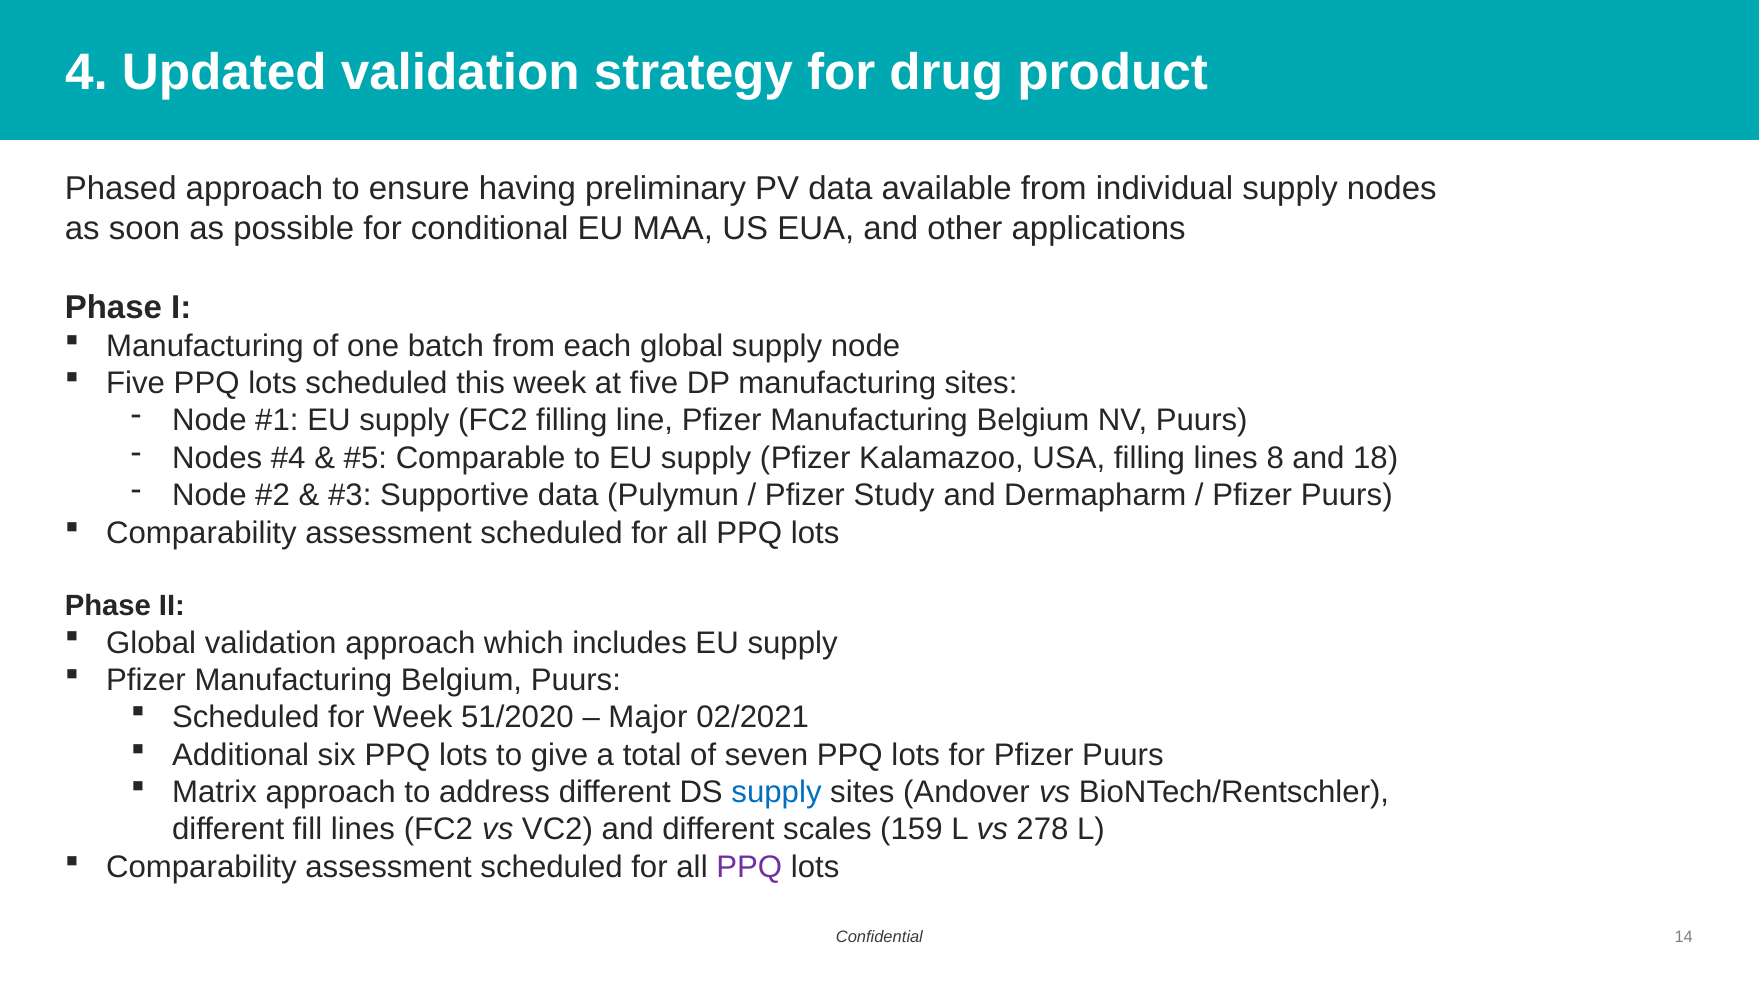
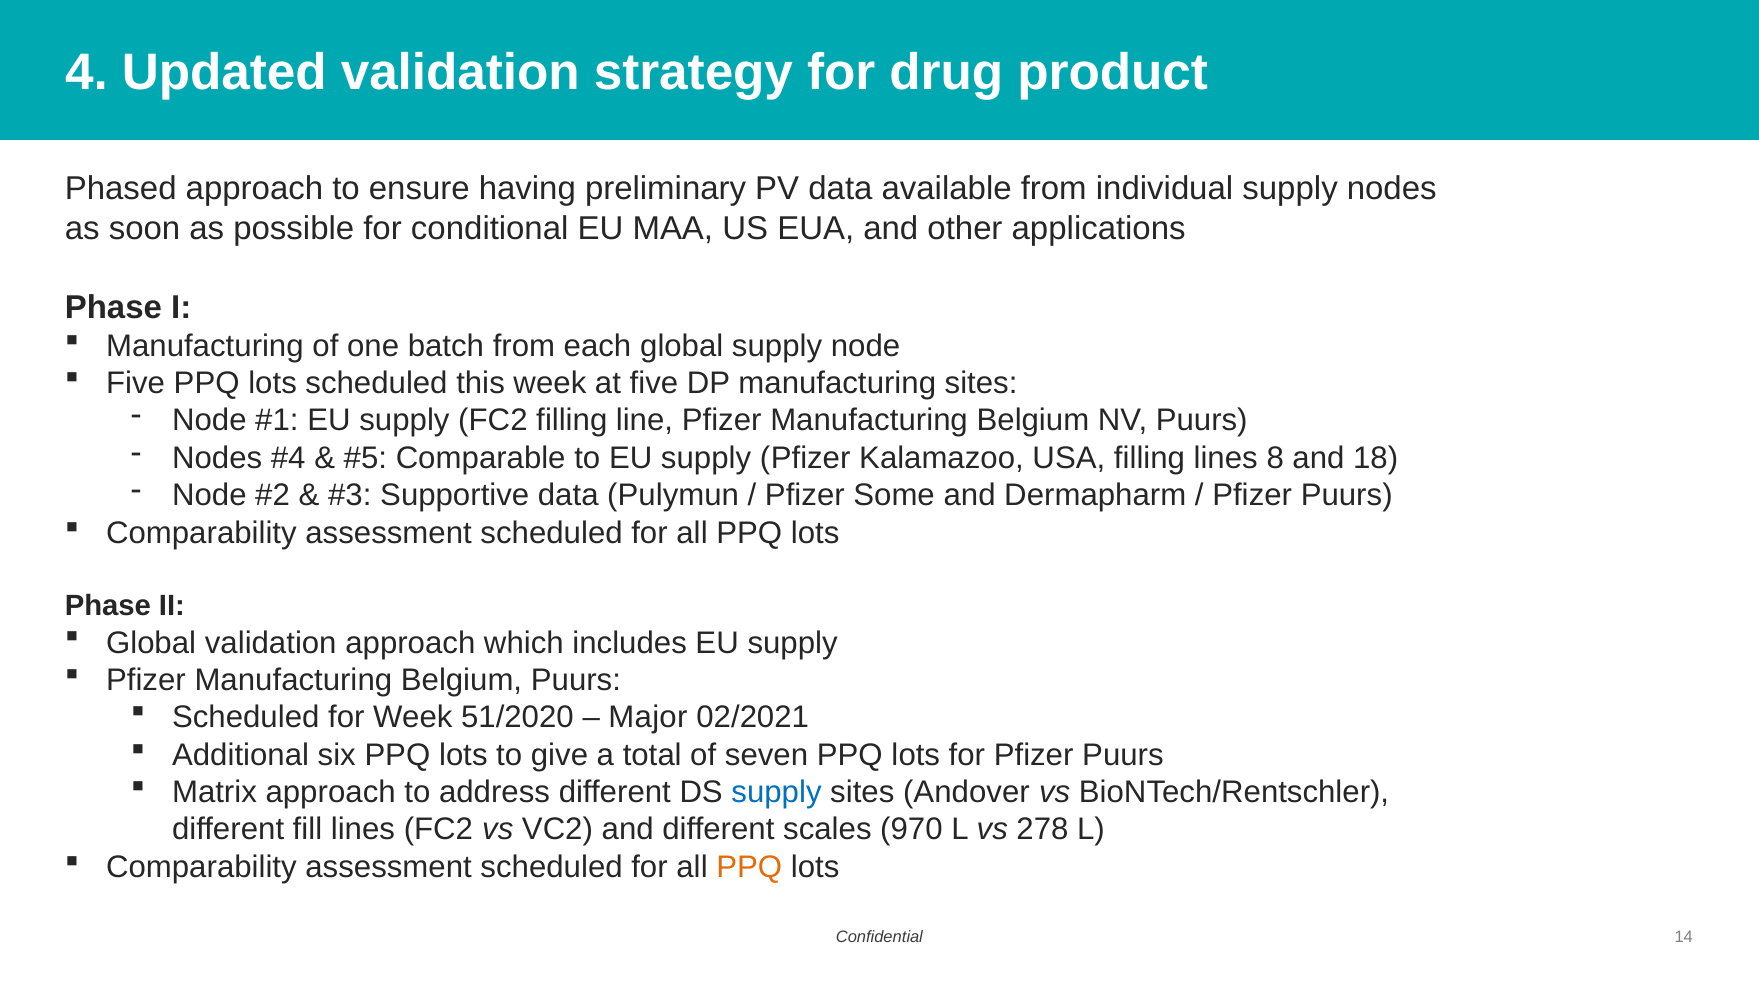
Study: Study -> Some (894, 496)
159: 159 -> 970 (911, 830)
PPQ colour: purple -> orange (749, 867)
